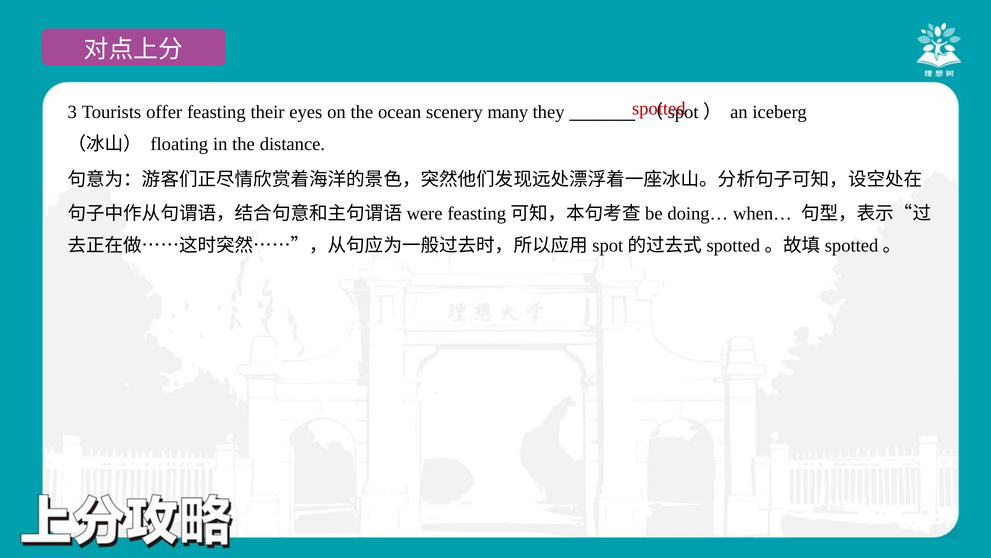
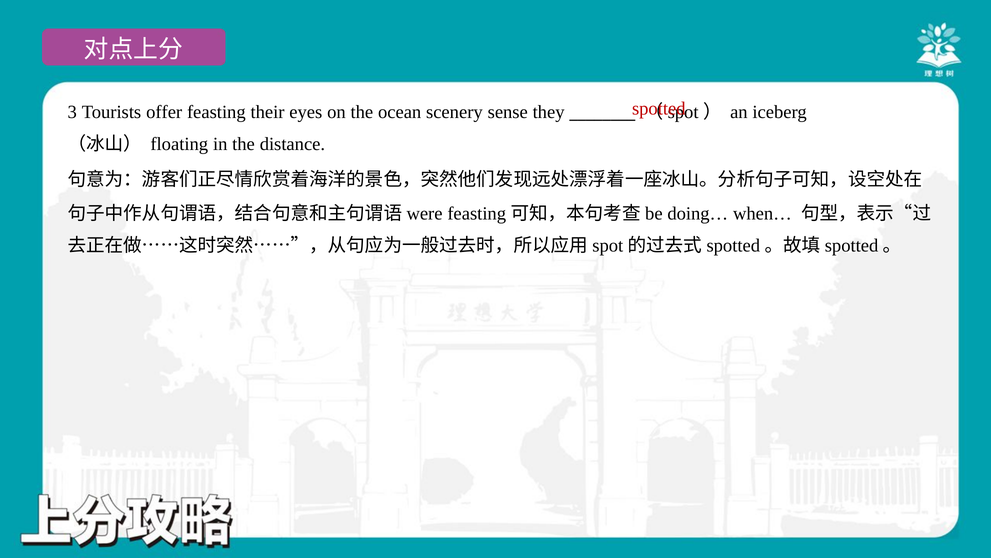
many: many -> sense (508, 112)
